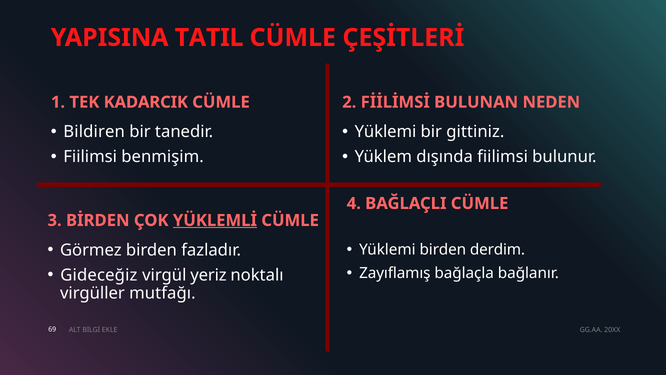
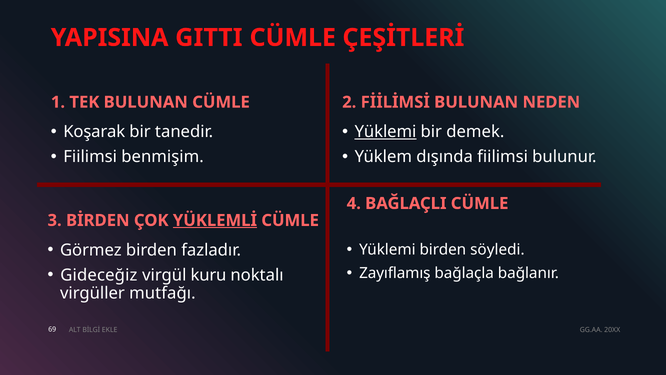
TATIL: TATIL -> GITTI (209, 38)
TEK KADARCIK: KADARCIK -> BULUNAN (146, 102)
Bildiren: Bildiren -> Koşarak (94, 132)
Yüklemi underline: none -> present (385, 132)
gittiniz: gittiniz -> demek (475, 132)
derdim: derdim -> söyledi (497, 250)
yeriz: yeriz -> kuru (208, 275)
